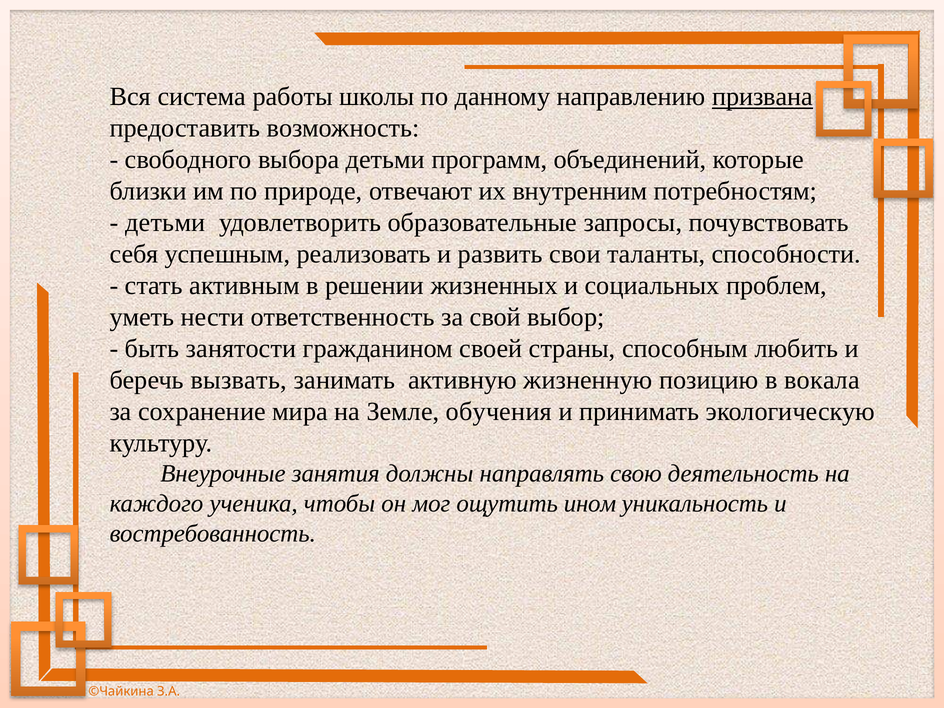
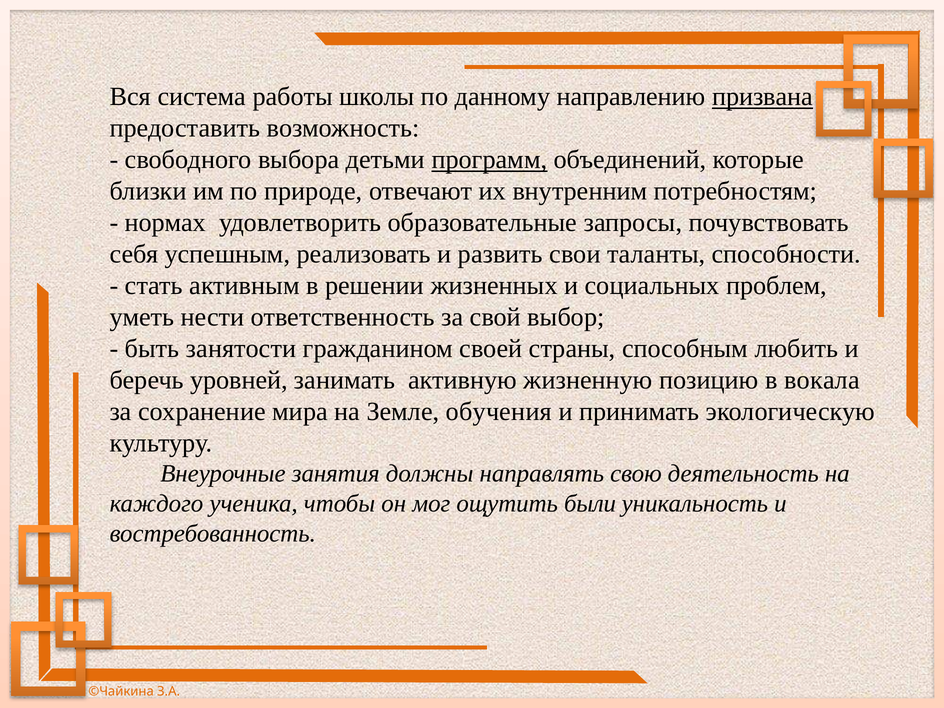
программ underline: none -> present (489, 160)
детьми: детьми -> нормах (166, 223)
вызвать: вызвать -> уровней (239, 380)
ином: ином -> были (590, 504)
